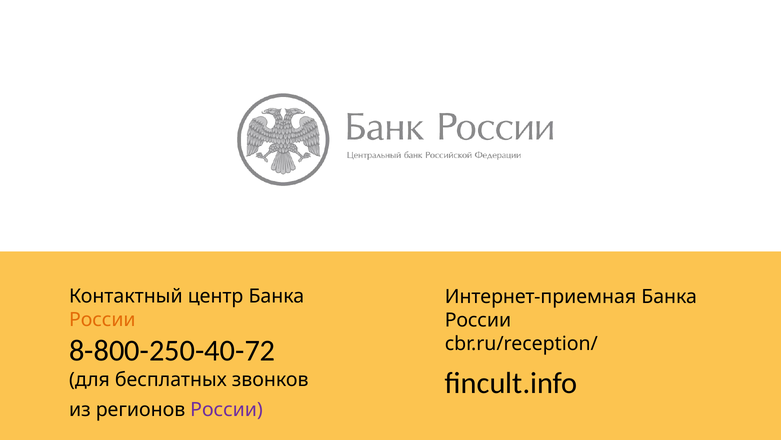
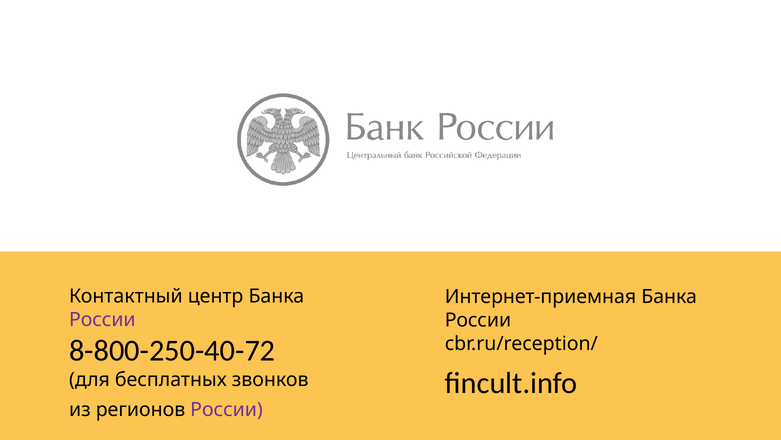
России colour: orange -> purple (102, 319)
